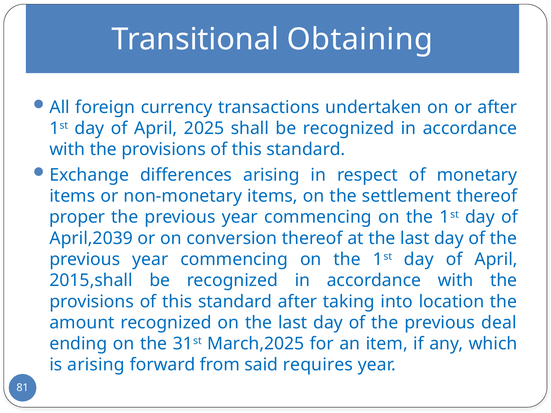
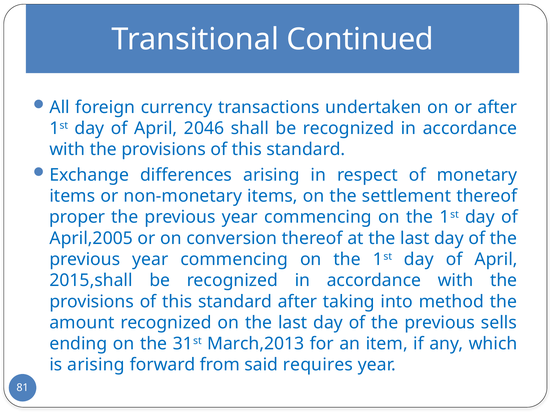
Obtaining: Obtaining -> Continued (360, 39)
2025: 2025 -> 2046 (204, 128)
April,2039: April,2039 -> April,2005 (91, 238)
location: location -> method (451, 302)
deal: deal -> sells (499, 323)
March,2025: March,2025 -> March,2013 (256, 344)
